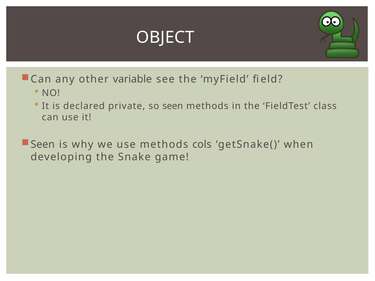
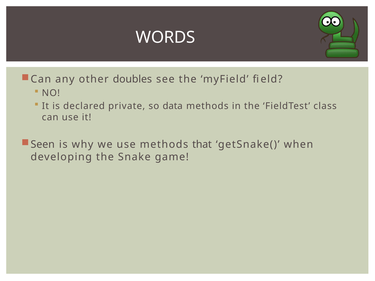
OBJECT: OBJECT -> WORDS (165, 37)
variable: variable -> doubles (132, 79)
so seen: seen -> data (173, 106)
cols: cols -> that (202, 145)
